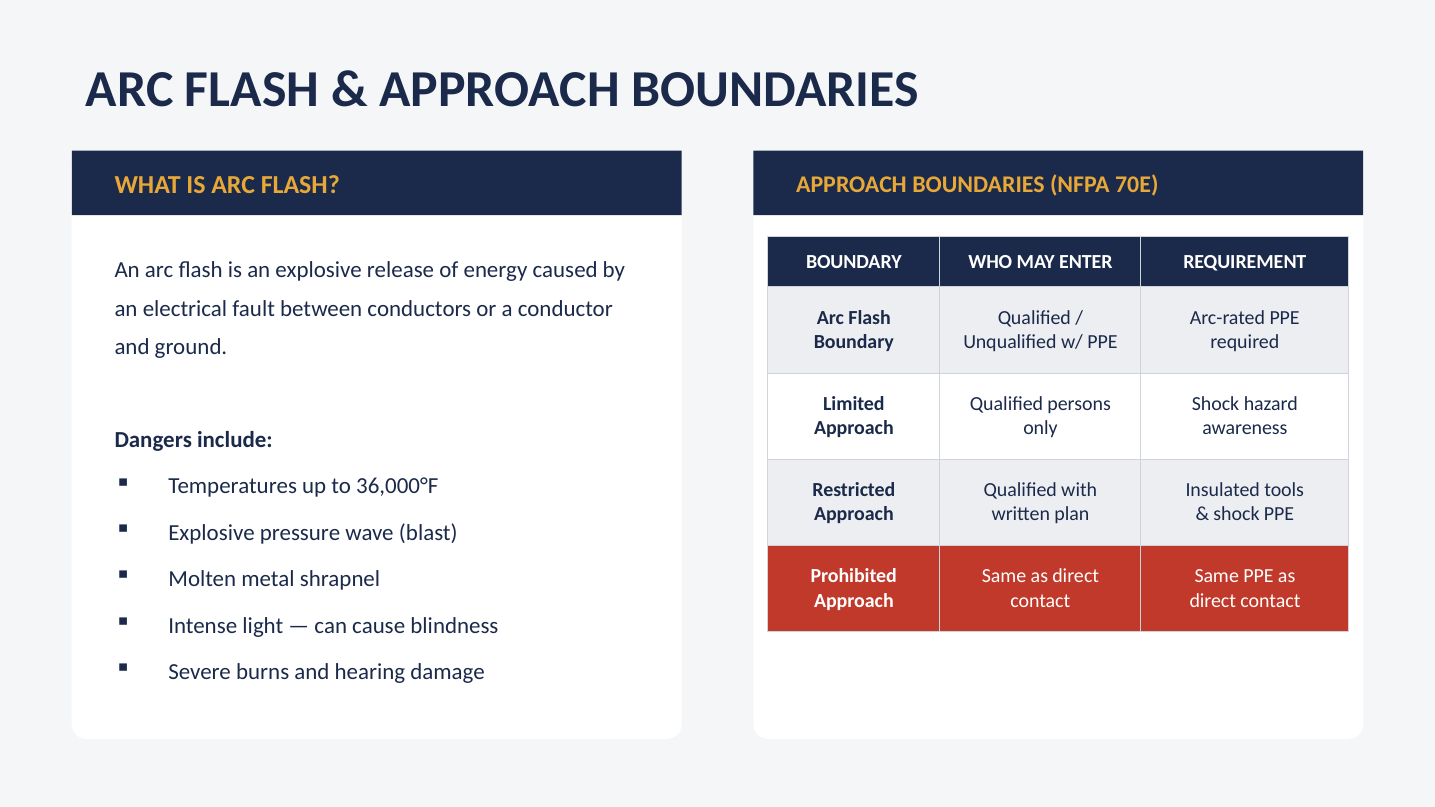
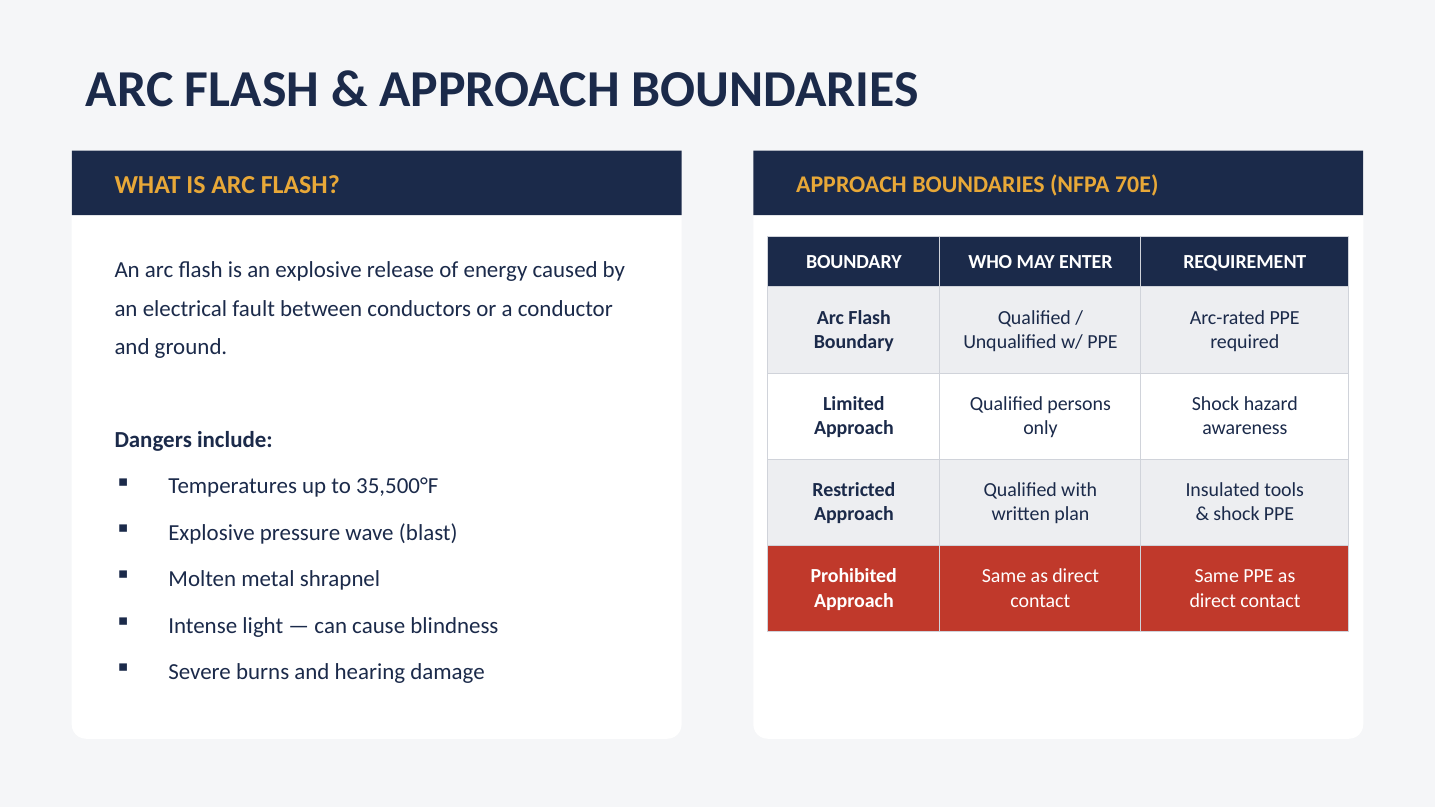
36,000°F: 36,000°F -> 35,500°F (397, 486)
